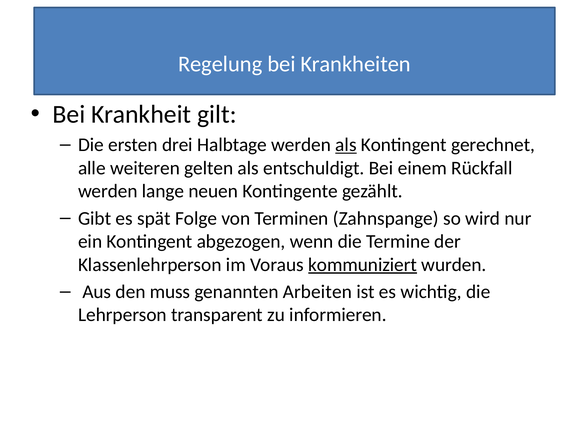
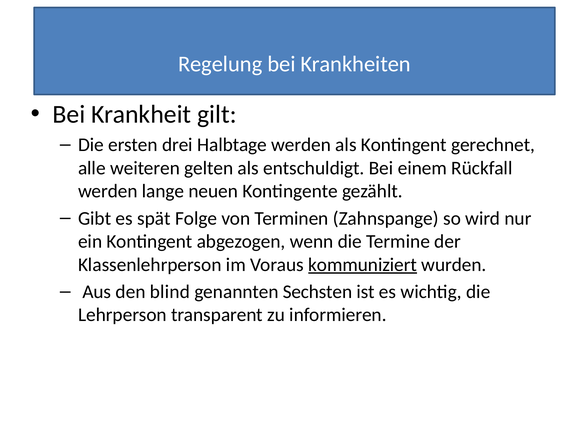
als underline: present -> none (346, 145)
muss: muss -> blind (170, 292)
Arbeiten: Arbeiten -> Sechsten (318, 292)
